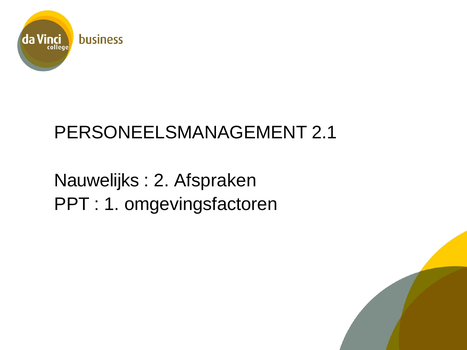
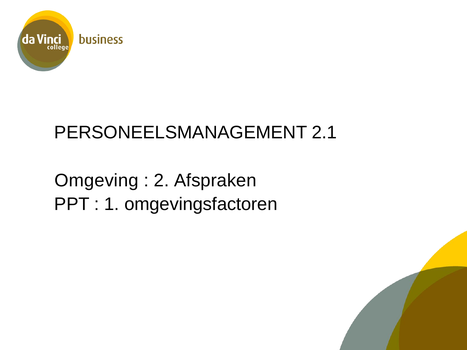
Nauwelijks: Nauwelijks -> Omgeving (97, 180)
